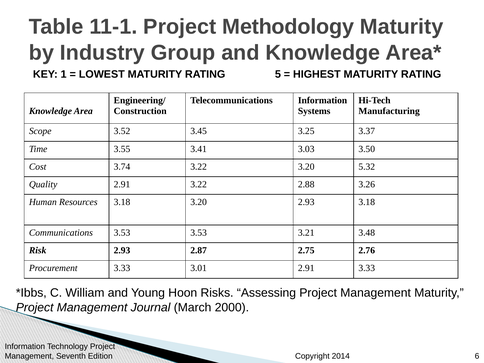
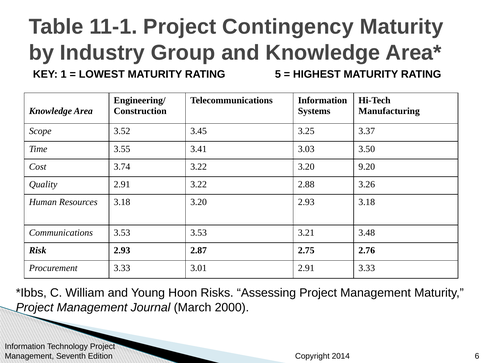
Methodology: Methodology -> Contingency (288, 27)
5.32: 5.32 -> 9.20 (367, 167)
